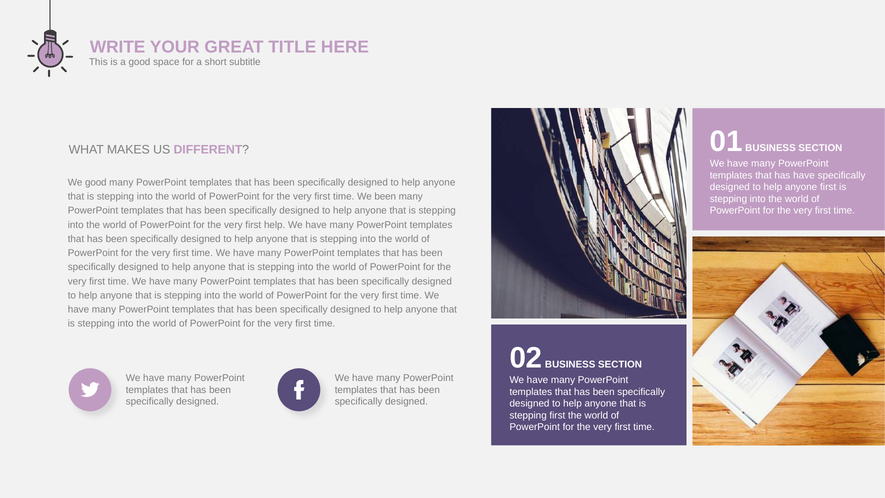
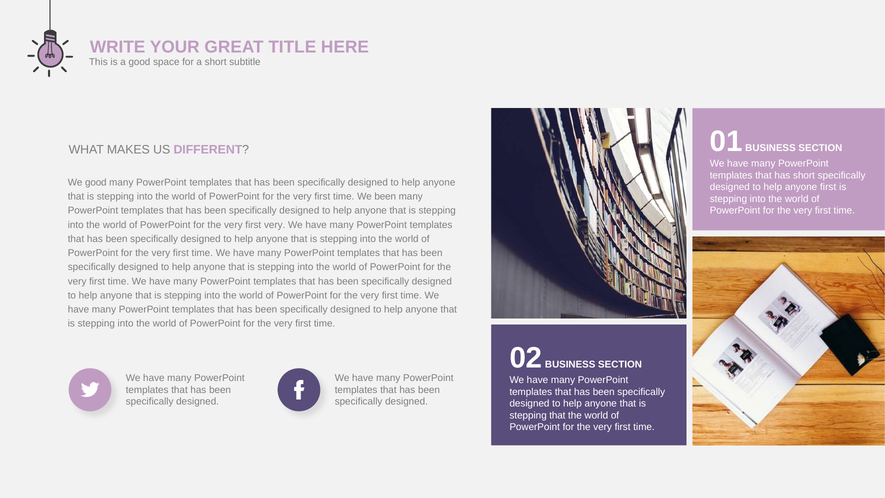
has have: have -> short (804, 175)
first help: help -> very (275, 225)
stepping first: first -> that (557, 415)
